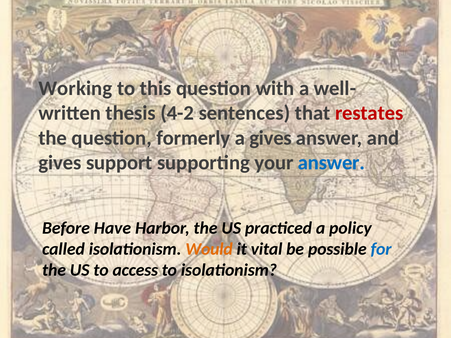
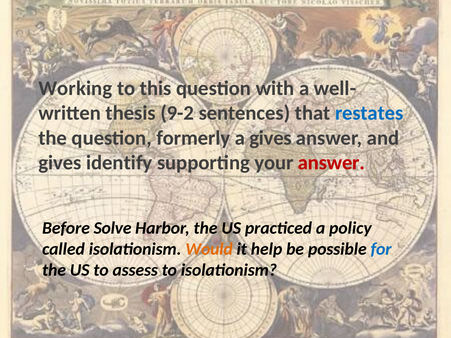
4-2: 4-2 -> 9-2 (177, 113)
restates colour: red -> blue (369, 113)
support: support -> identify (119, 163)
answer colour: blue -> red (331, 163)
Have: Have -> Solve (113, 228)
vital: vital -> help (267, 249)
access: access -> assess (135, 270)
